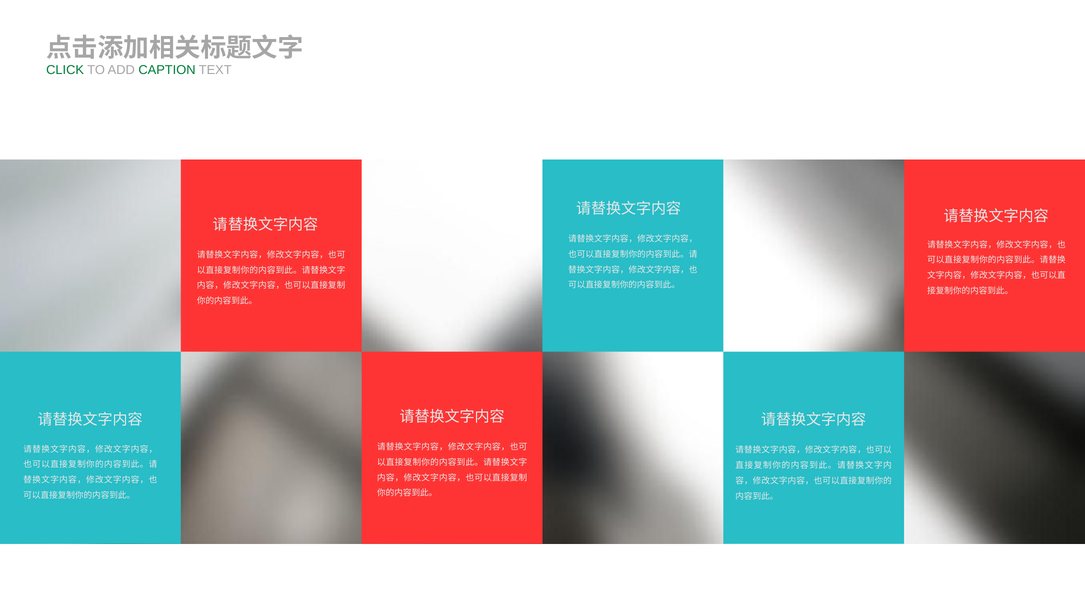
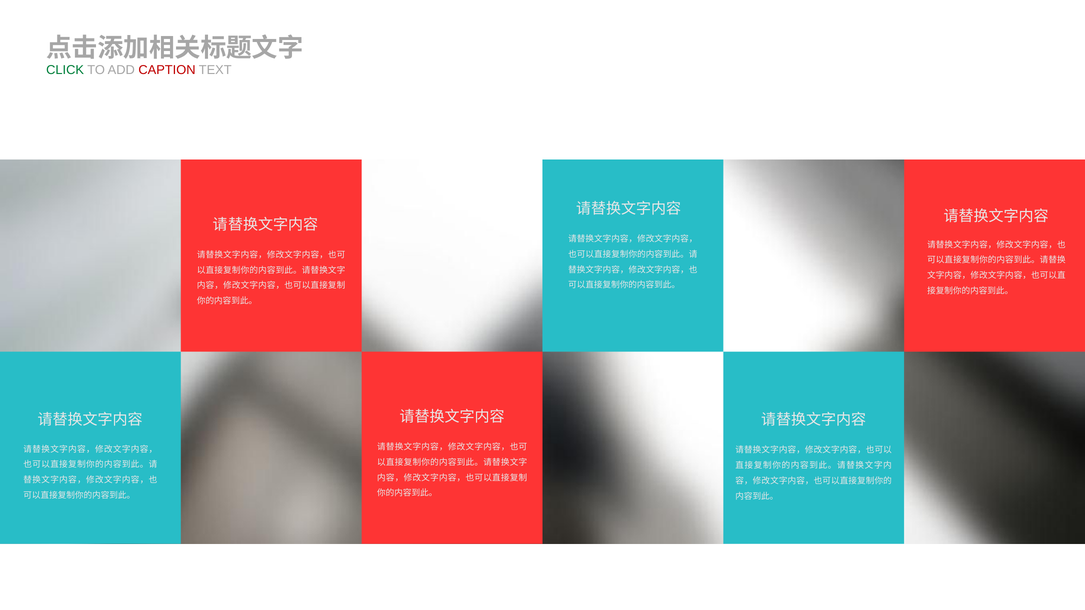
CAPTION colour: green -> red (167, 70)
